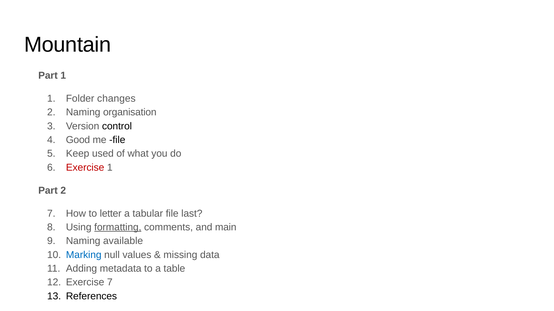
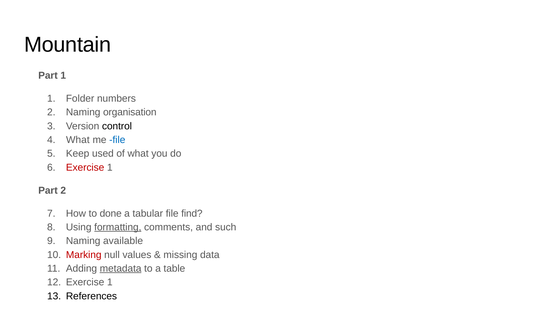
changes: changes -> numbers (116, 99)
Good: Good -> What (78, 140)
file colour: black -> blue (117, 140)
letter: letter -> done (111, 214)
last: last -> find (192, 214)
main: main -> such (226, 228)
Marking colour: blue -> red (84, 255)
metadata underline: none -> present (121, 269)
7: 7 -> 1 (110, 283)
